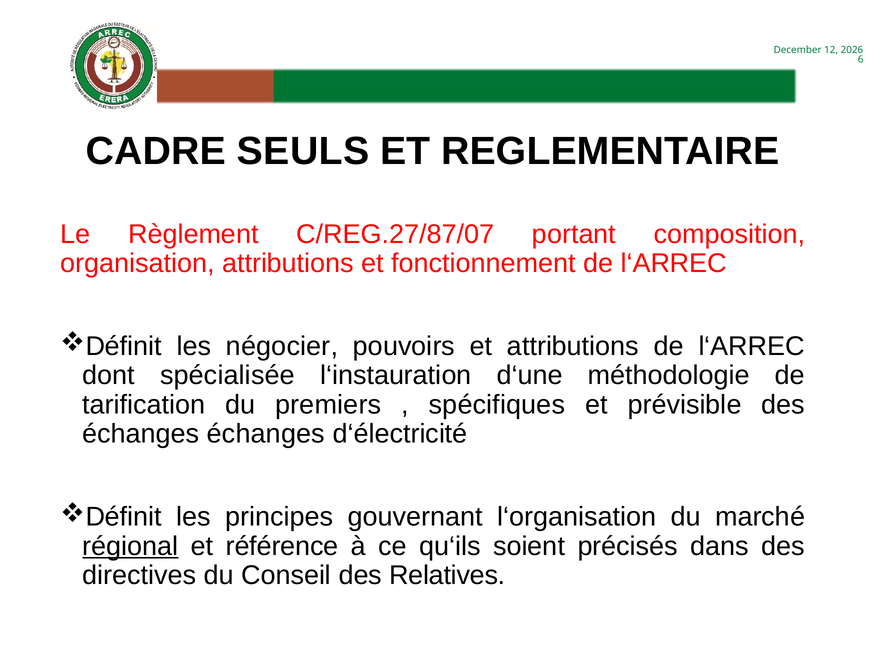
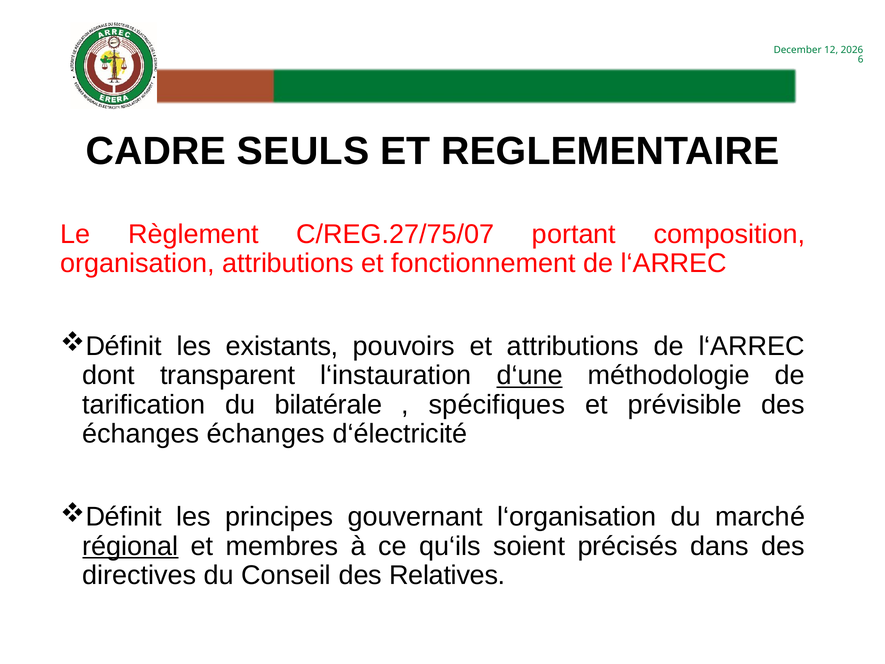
C/REG.27/87/07: C/REG.27/87/07 -> C/REG.27/75/07 (395, 234)
négocier: négocier -> existants (282, 346)
spécialisée: spécialisée -> transparent (228, 375)
d‘une underline: none -> present (530, 375)
premiers: premiers -> bilatérale (328, 405)
référence: référence -> membres (282, 546)
